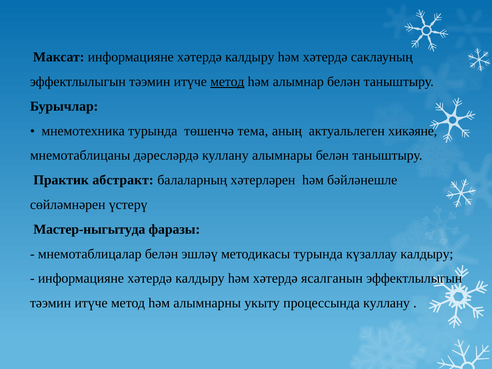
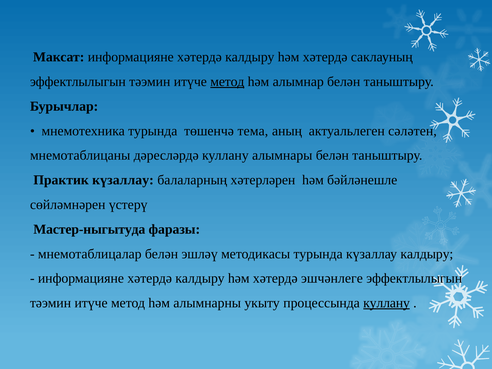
хикәяне: хикәяне -> сәләтен (413, 131)
Практик абстракт: абстракт -> күзаллау (123, 180)
ясалганын: ясалганын -> эшчәнлеге (332, 278)
куллану underline: none -> present (387, 303)
